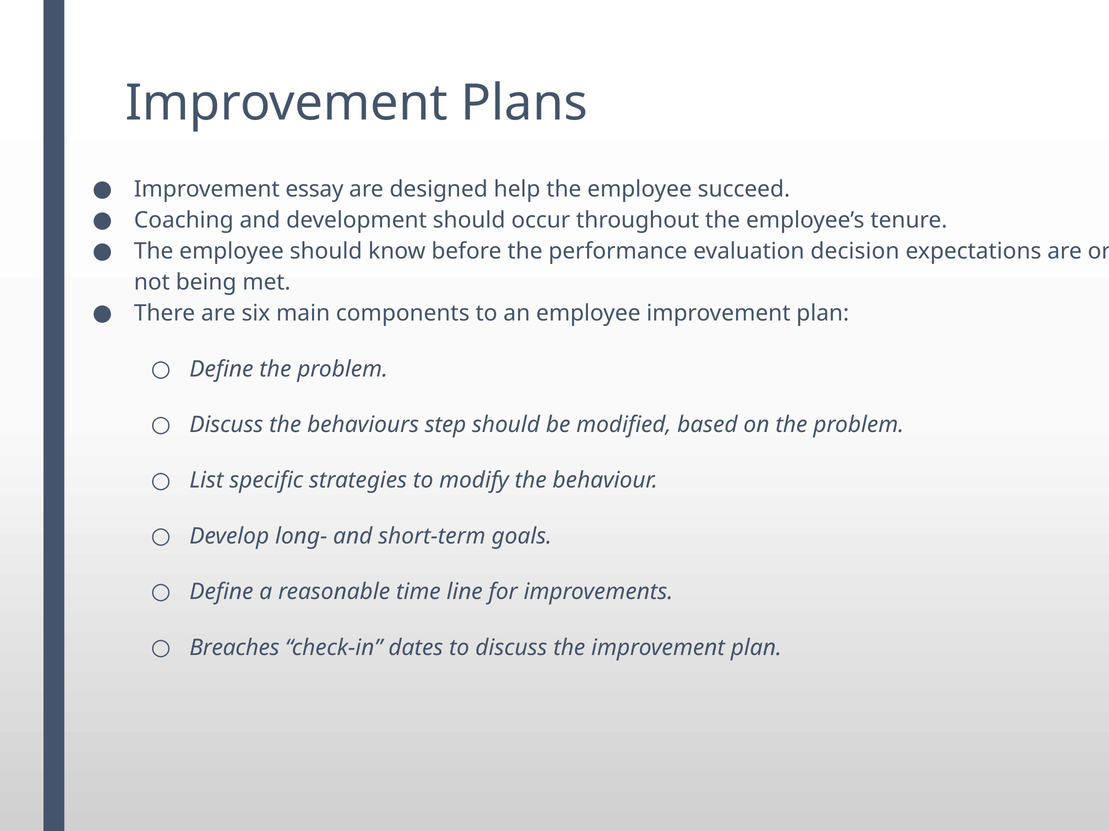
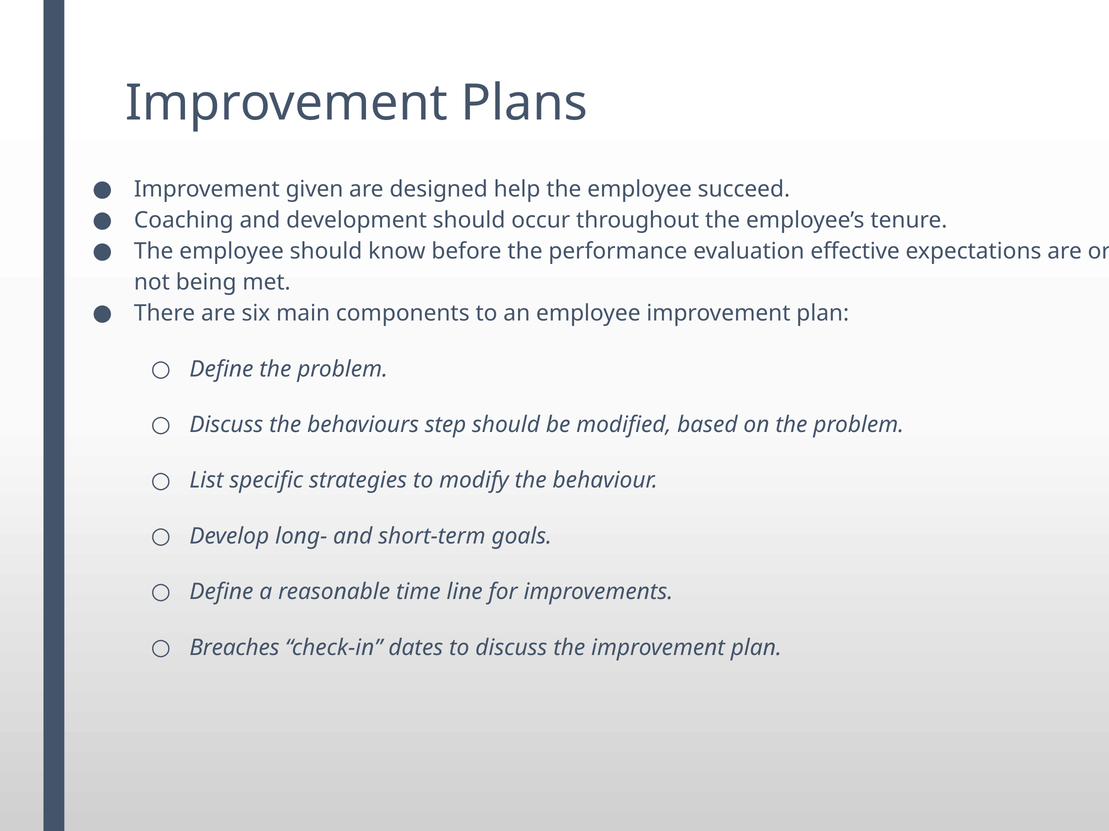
essay: essay -> given (314, 189)
decision: decision -> effective (855, 251)
